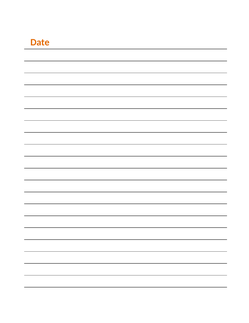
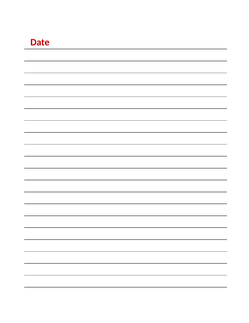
Date colour: orange -> red (40, 42)
